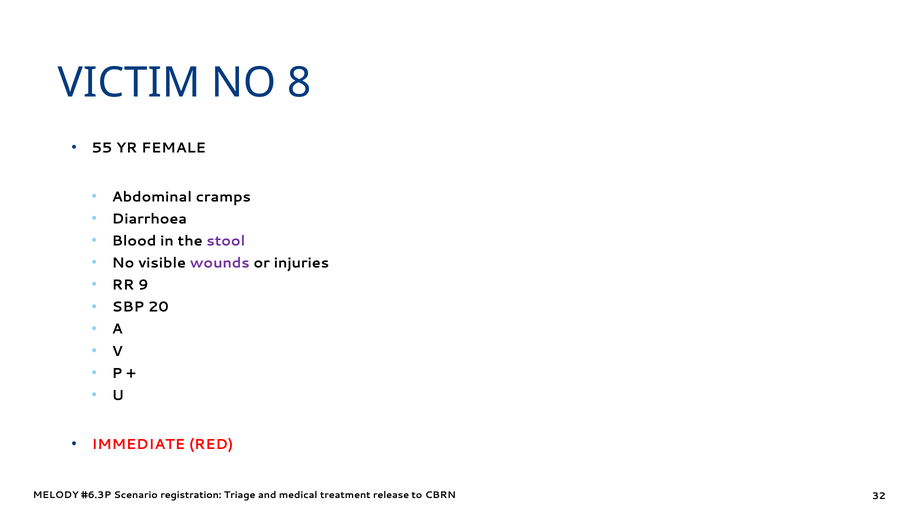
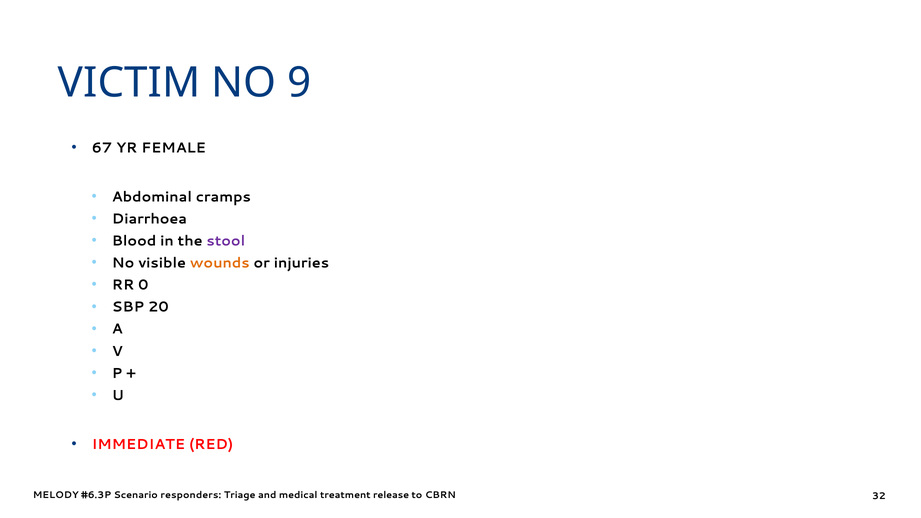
8: 8 -> 9 (299, 83)
55: 55 -> 67 (102, 148)
wounds colour: purple -> orange (220, 263)
9: 9 -> 0 (143, 285)
registration: registration -> responders (191, 495)
